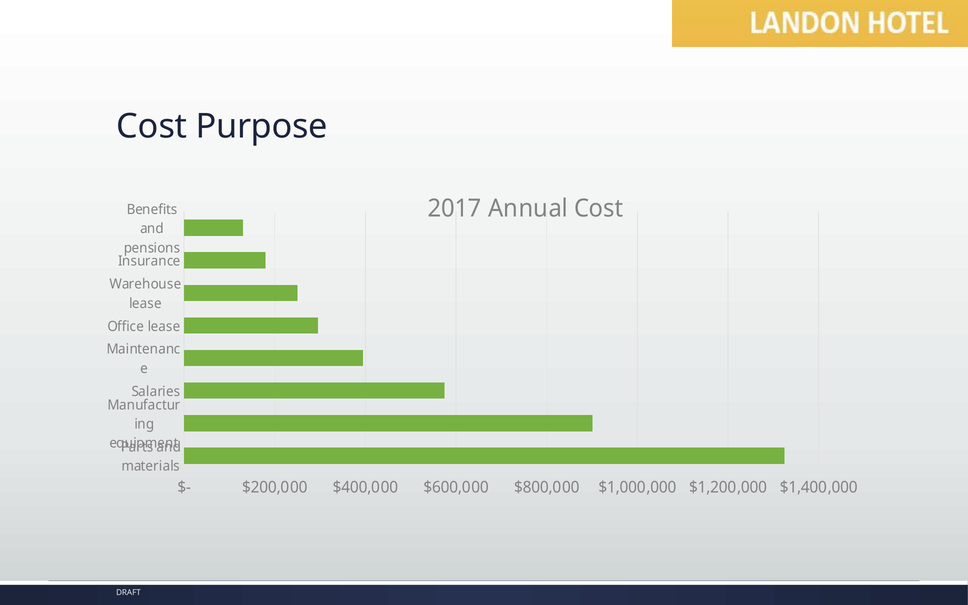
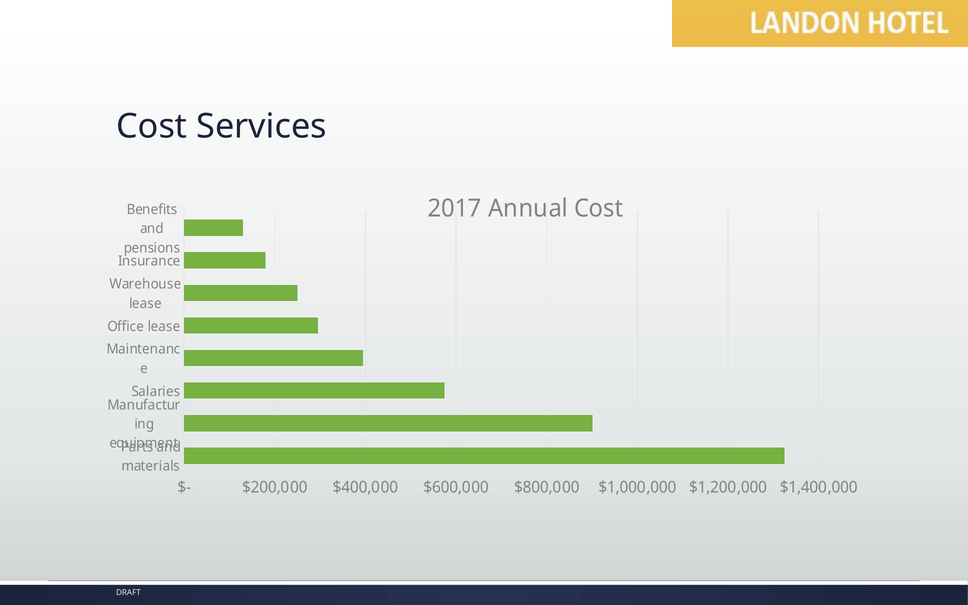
Purpose: Purpose -> Services (262, 126)
